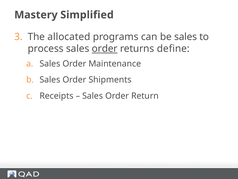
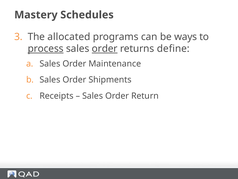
Simplified: Simplified -> Schedules (87, 15)
be sales: sales -> ways (186, 37)
process underline: none -> present (46, 49)
